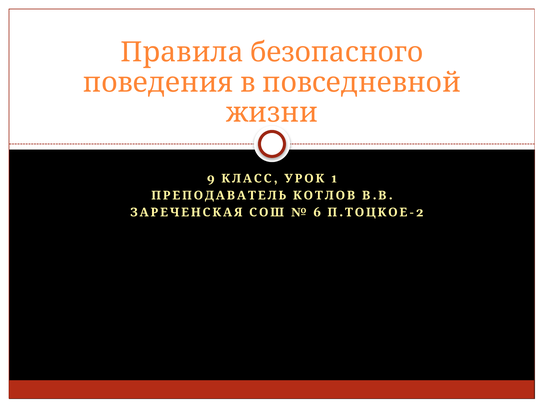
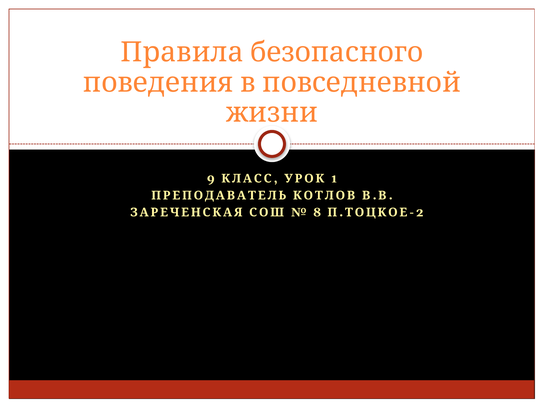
6: 6 -> 8 (317, 212)
